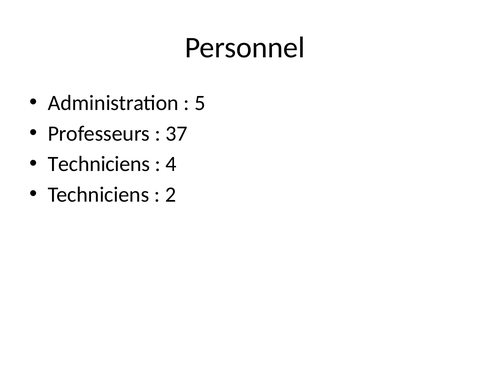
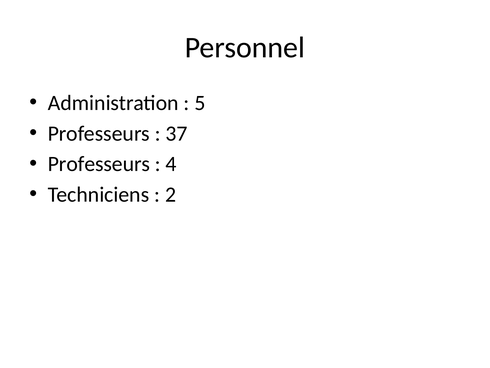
Techniciens: Techniciens -> Professeurs (99, 164)
